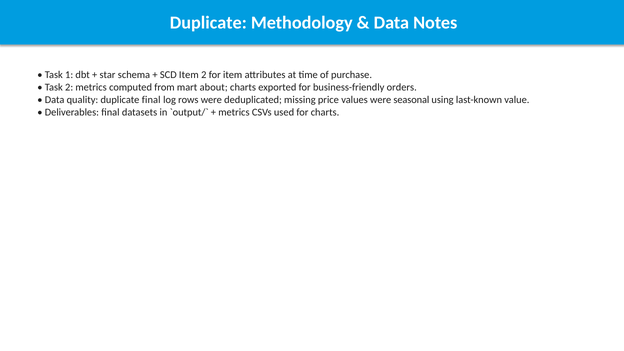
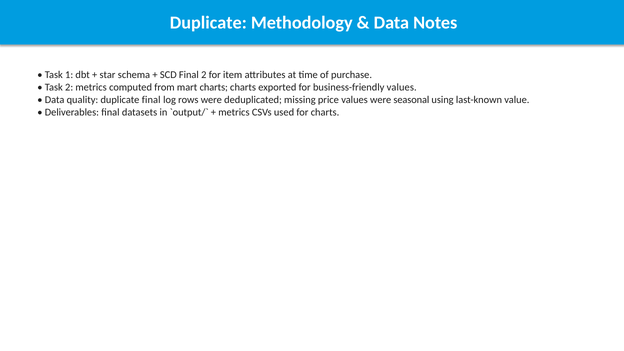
SCD Item: Item -> Final (189, 75)
mart about: about -> charts (214, 87)
business-friendly orders: orders -> values (402, 87)
